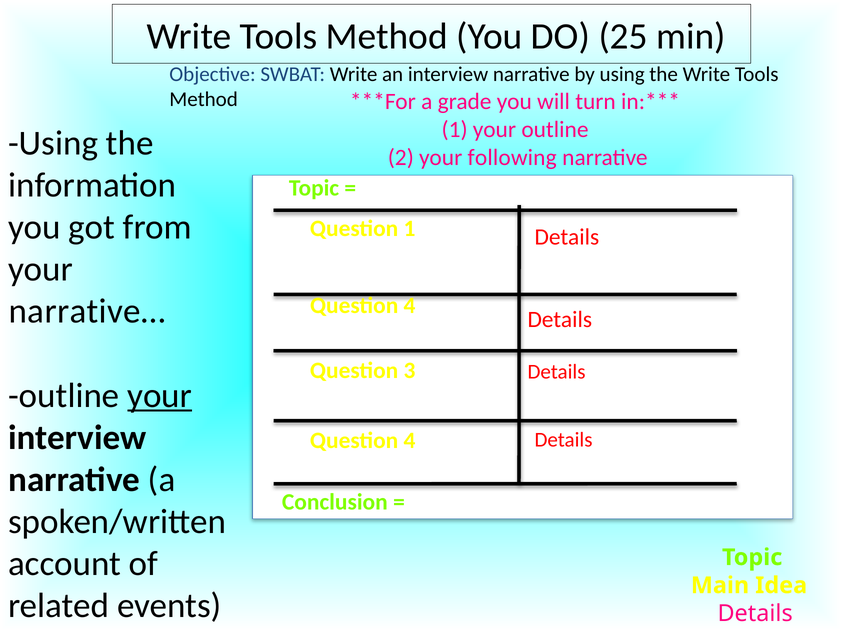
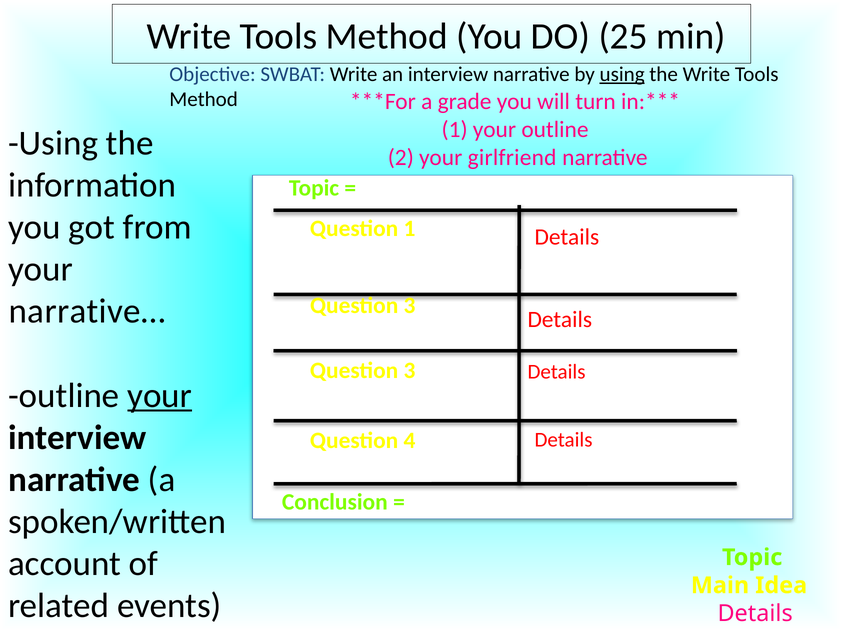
using underline: none -> present (622, 74)
following: following -> girlfriend (512, 158)
4: 4 -> 3 (410, 306)
